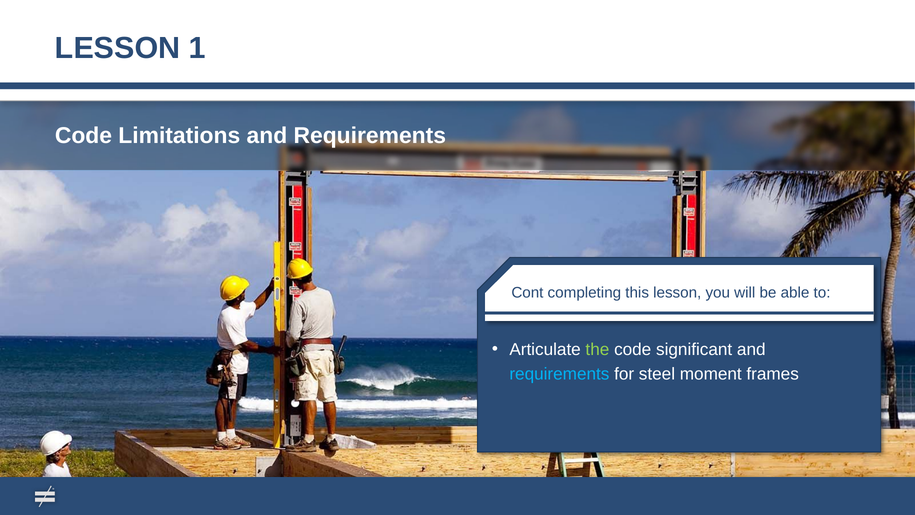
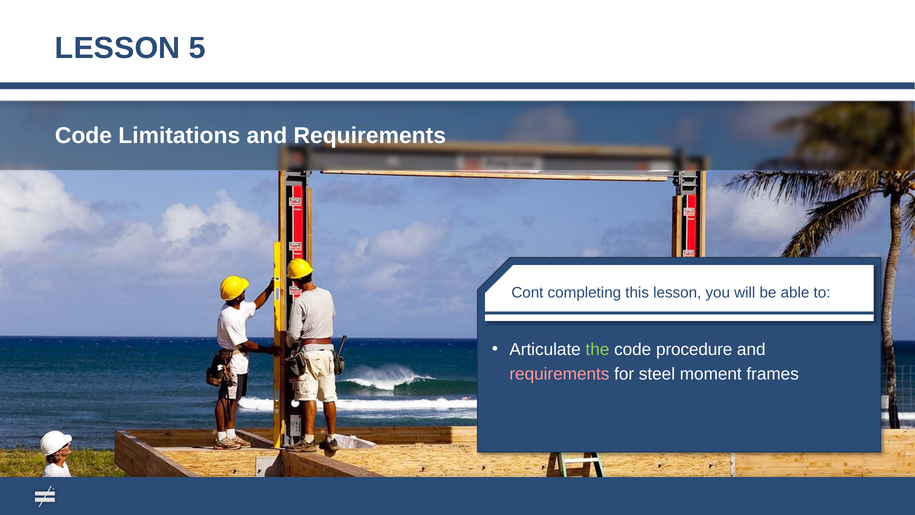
1: 1 -> 5 (197, 48)
significant: significant -> procedure (694, 349)
requirements colour: light blue -> pink (559, 374)
